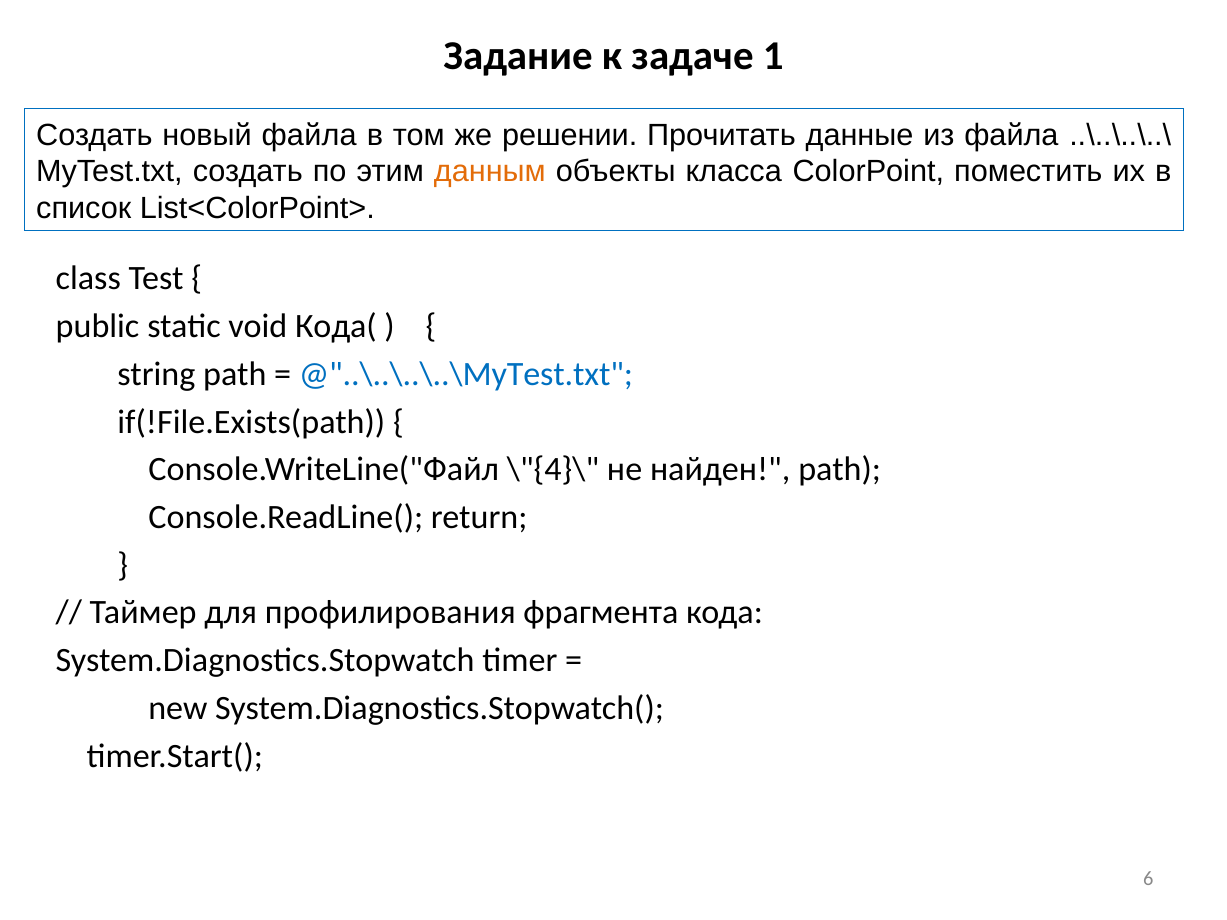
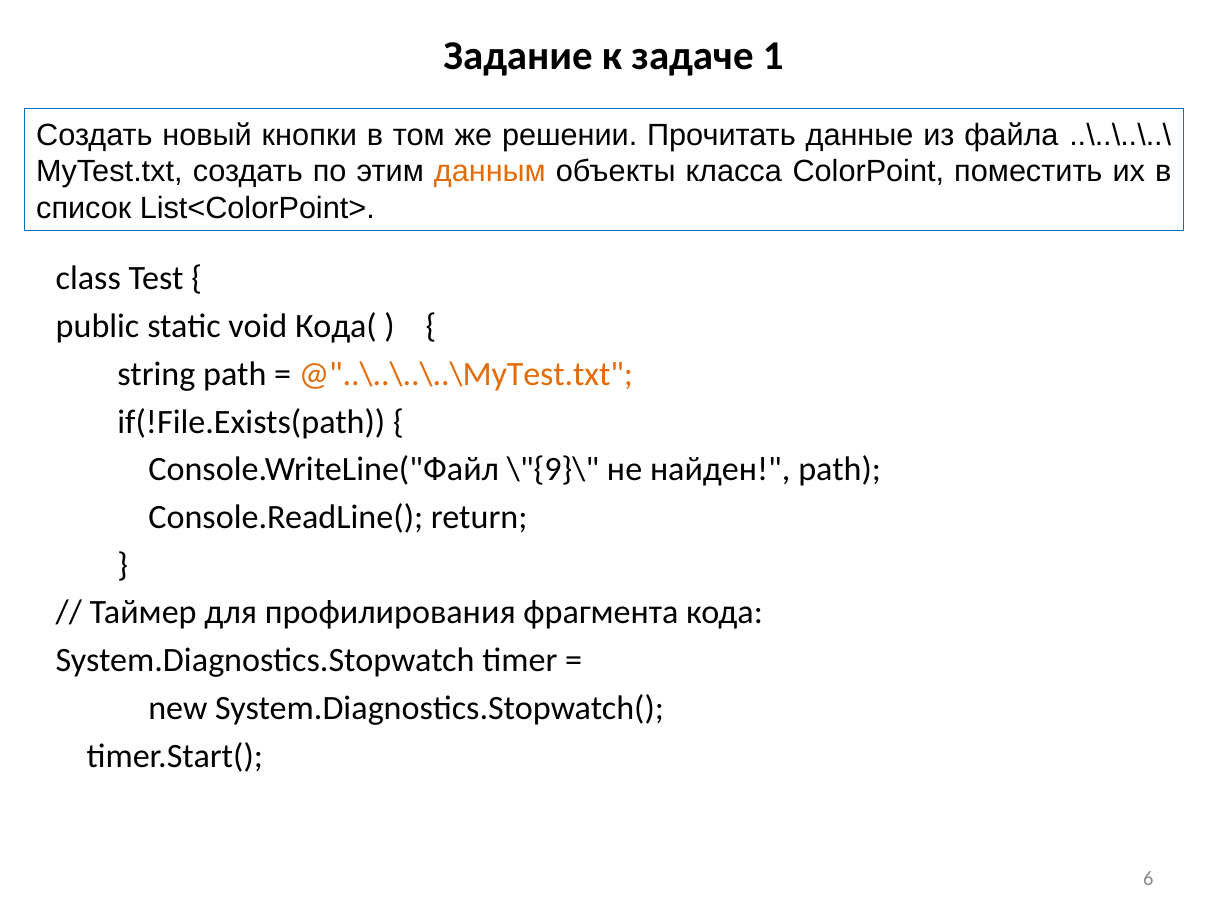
новый файла: файла -> кнопки (309, 135)
@"..\..\..\..\MyTest.txt colour: blue -> orange (466, 374)
\"{4}\: \"{4}\ -> \"{9}\ (553, 470)
